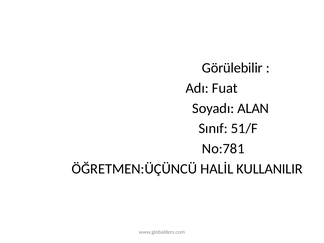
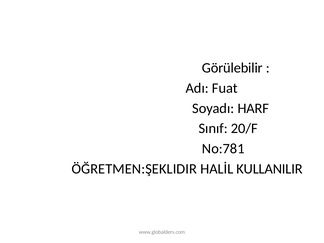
ALAN: ALAN -> HARF (253, 108)
51/F: 51/F -> 20/F (244, 128)
ÖĞRETMEN:ÜÇÜNCÜ: ÖĞRETMEN:ÜÇÜNCÜ -> ÖĞRETMEN:ŞEKLIDIR (134, 169)
